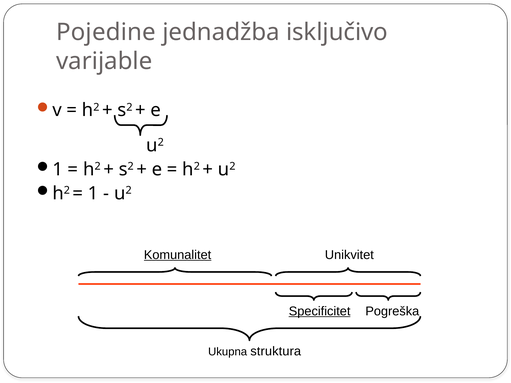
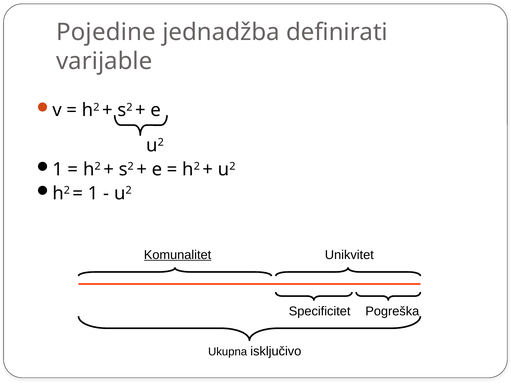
isključivo: isključivo -> definirati (337, 32)
Specificitet underline: present -> none (320, 311)
struktura: struktura -> isključivo (276, 352)
